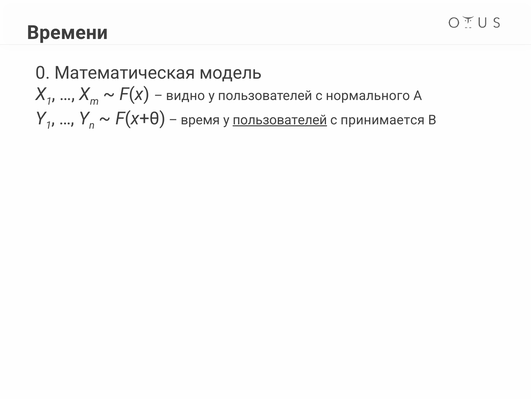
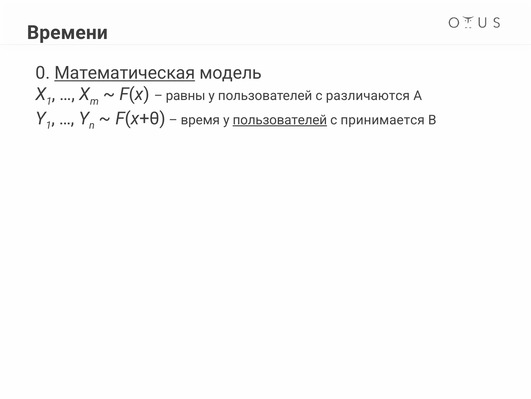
Математическая underline: none -> present (125, 73)
видно: видно -> равны (186, 96)
нормального: нормального -> различаются (368, 96)
